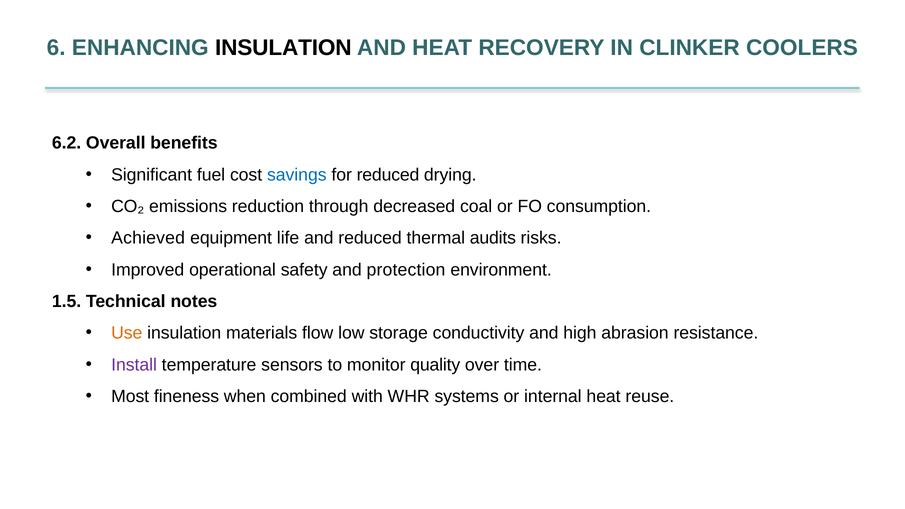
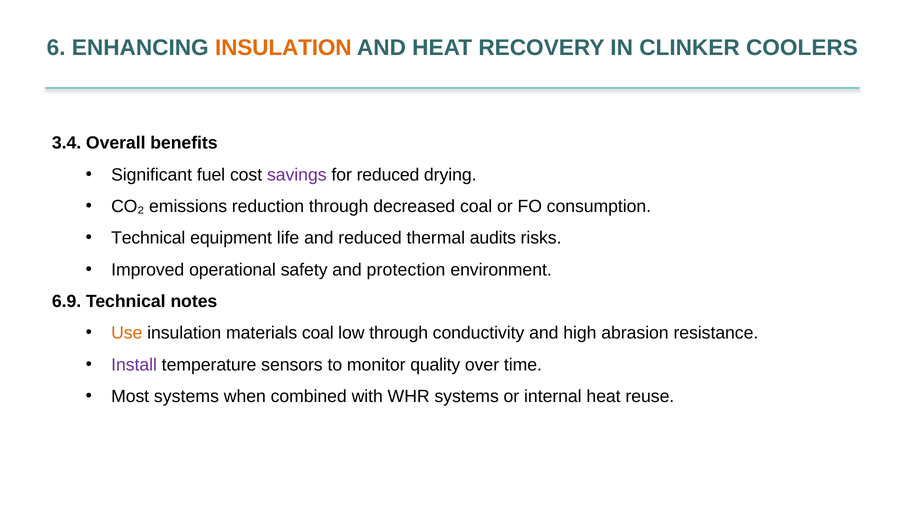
INSULATION colour: black -> orange (283, 48)
6.2: 6.2 -> 3.4 (67, 143)
savings colour: blue -> purple (297, 175)
Achieved: Achieved -> Technical (148, 238)
1.5: 1.5 -> 6.9 (67, 301)
materials flow: flow -> coal (318, 333)
low storage: storage -> through (399, 333)
Most fineness: fineness -> systems (186, 396)
